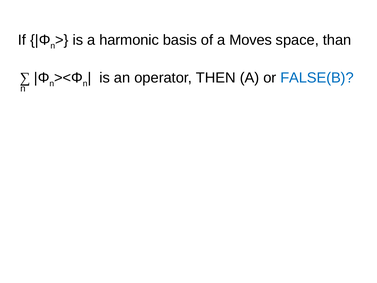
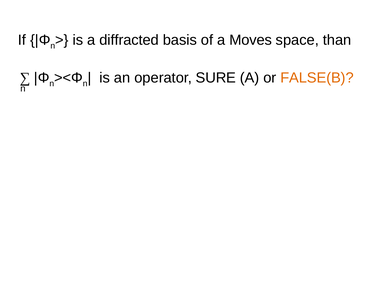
harmonic: harmonic -> diffracted (129, 40)
THEN: THEN -> SURE (216, 78)
FALSE(B colour: blue -> orange (317, 78)
